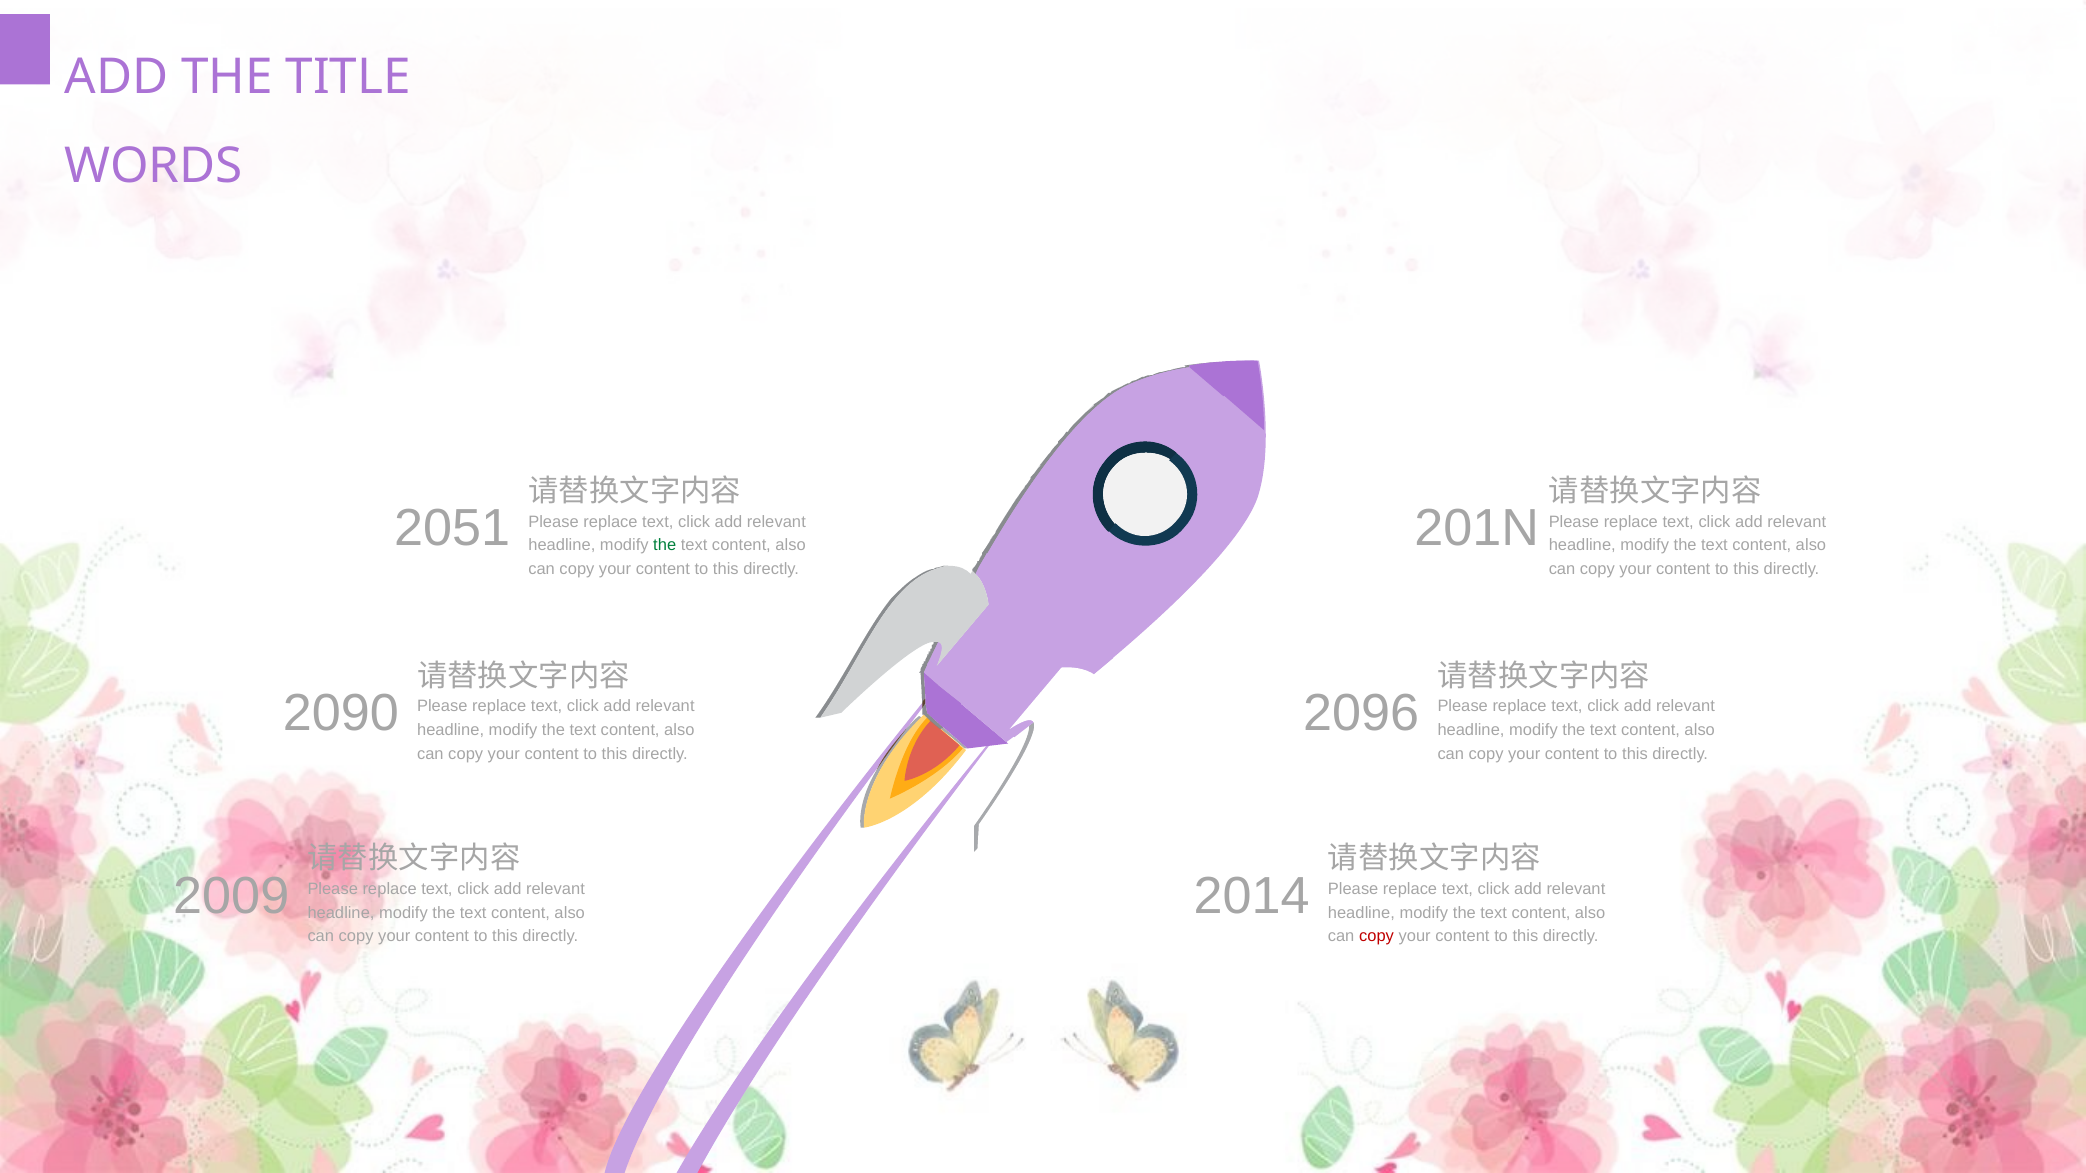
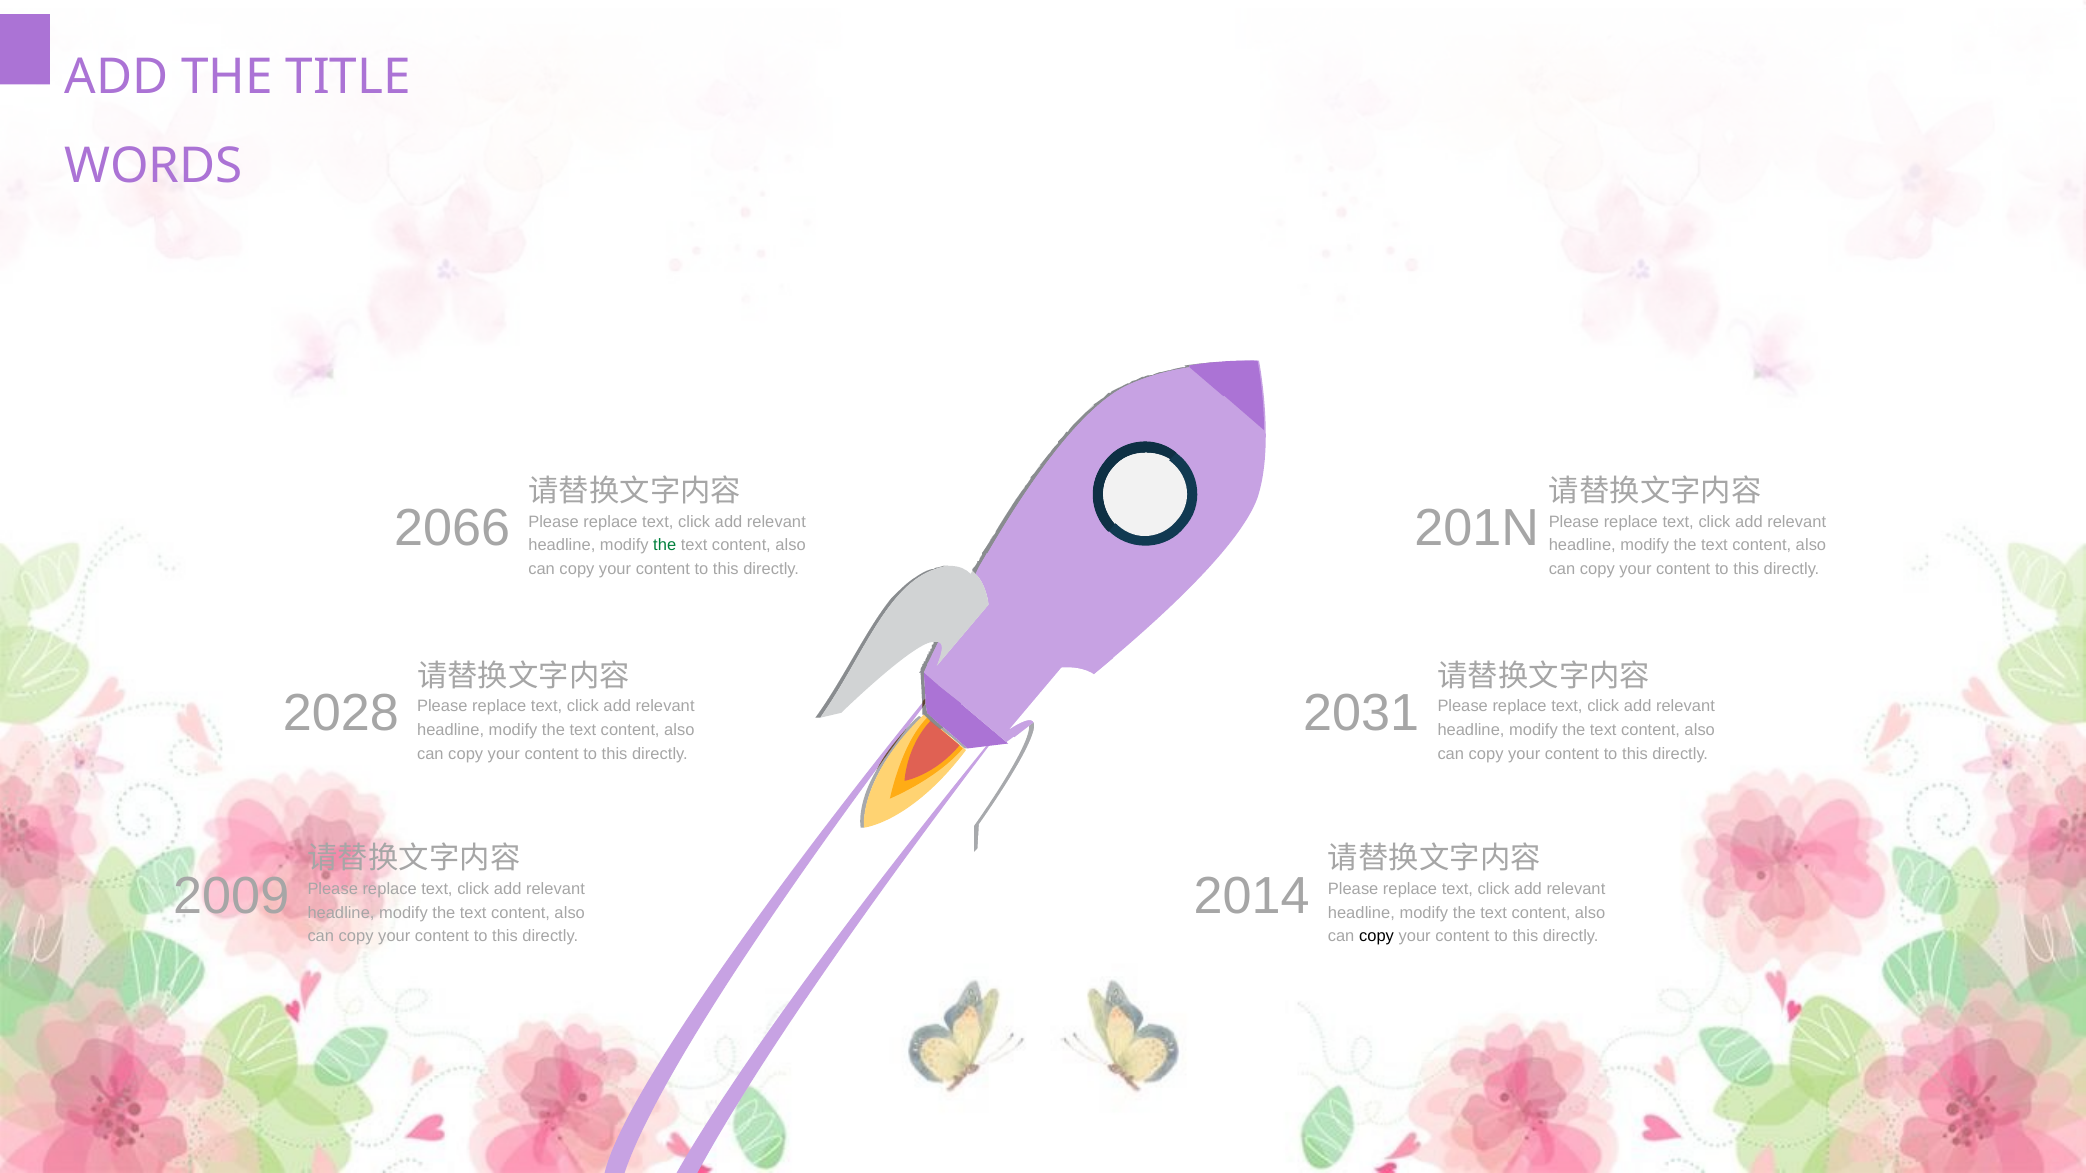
2051: 2051 -> 2066 (452, 529)
2090: 2090 -> 2028 (341, 714)
2096: 2096 -> 2031 (1361, 714)
copy colour: red -> black (1376, 937)
